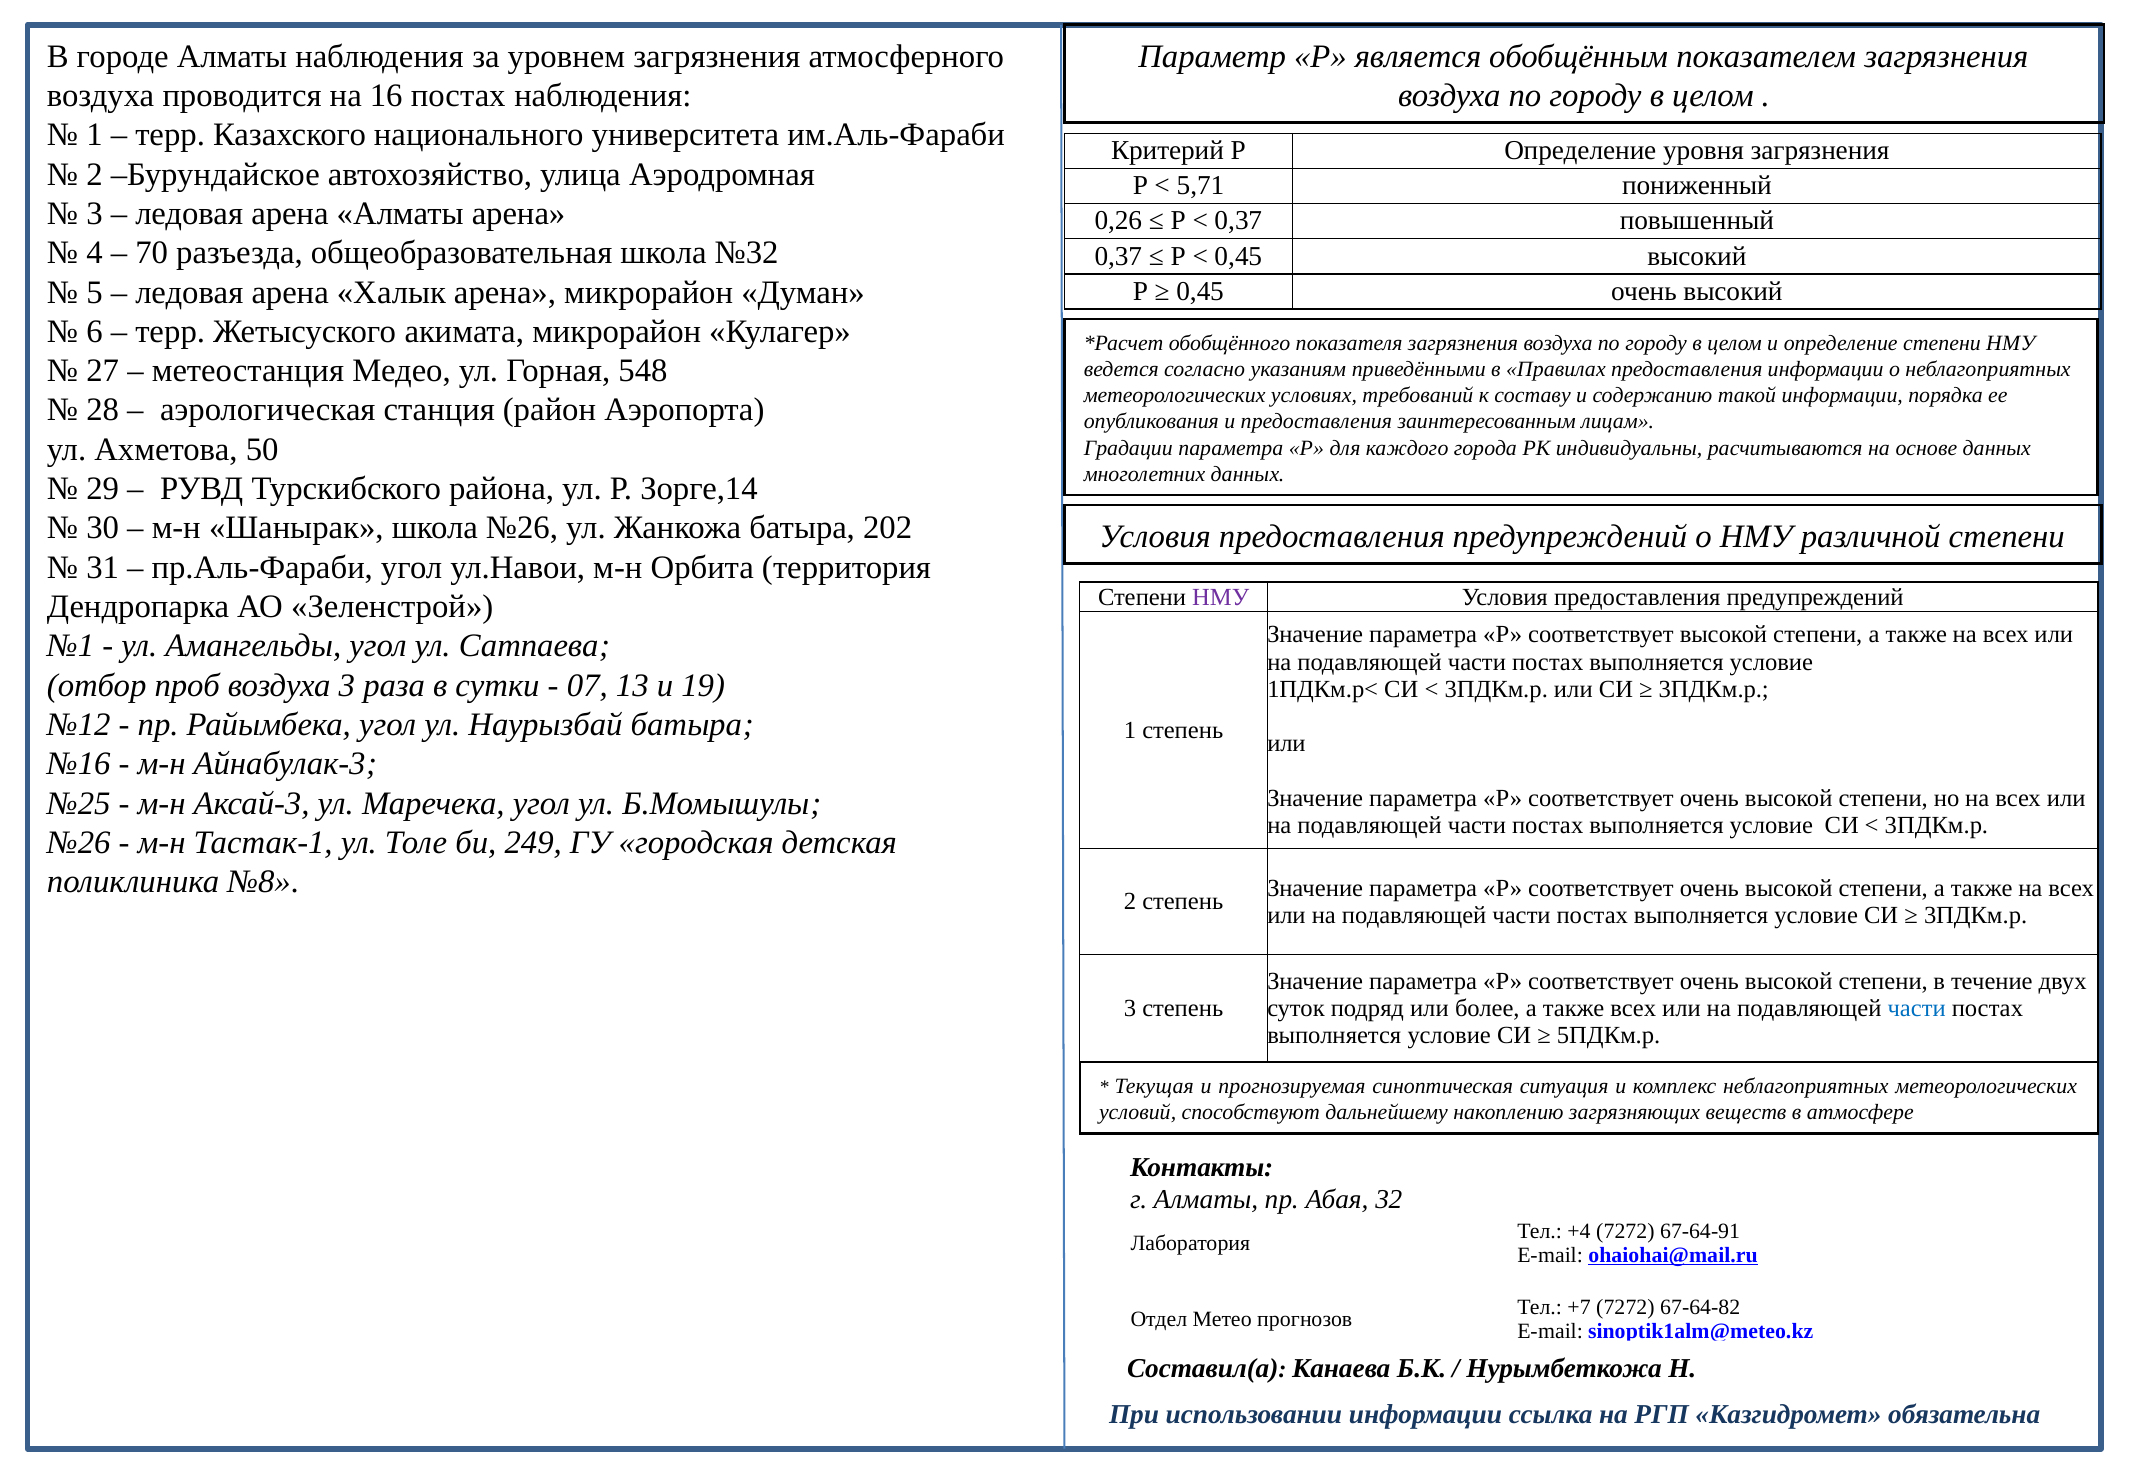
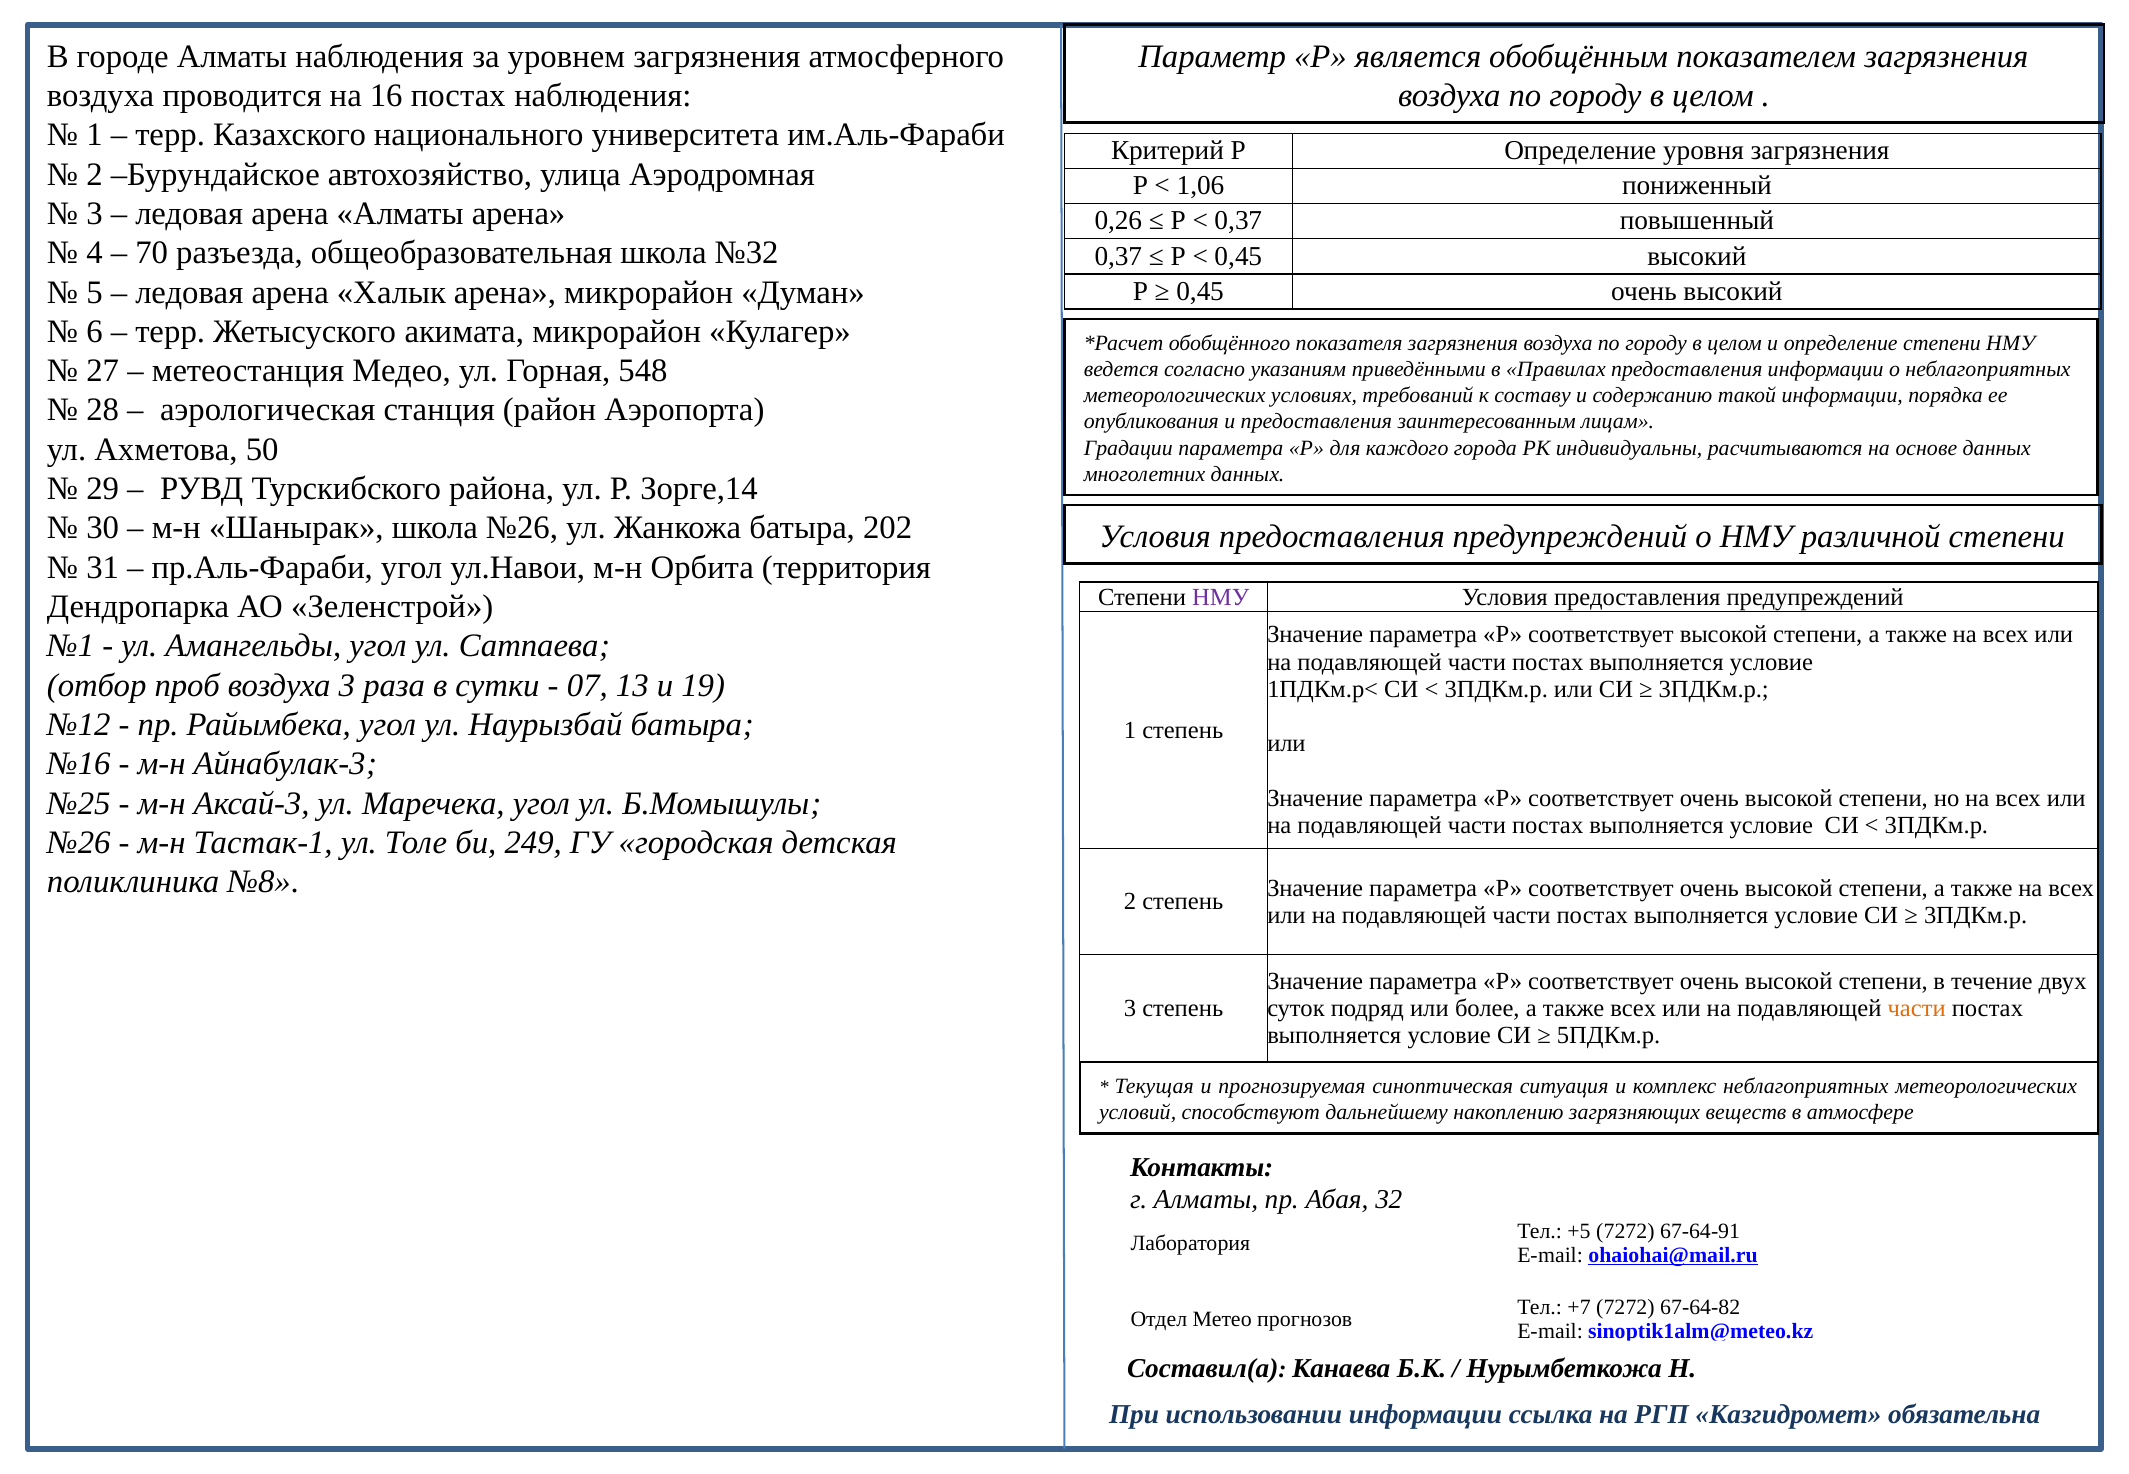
5,71: 5,71 -> 1,06 (1200, 186)
части colour: blue -> orange (1917, 1008)
+4: +4 -> +5 (1579, 1231)
